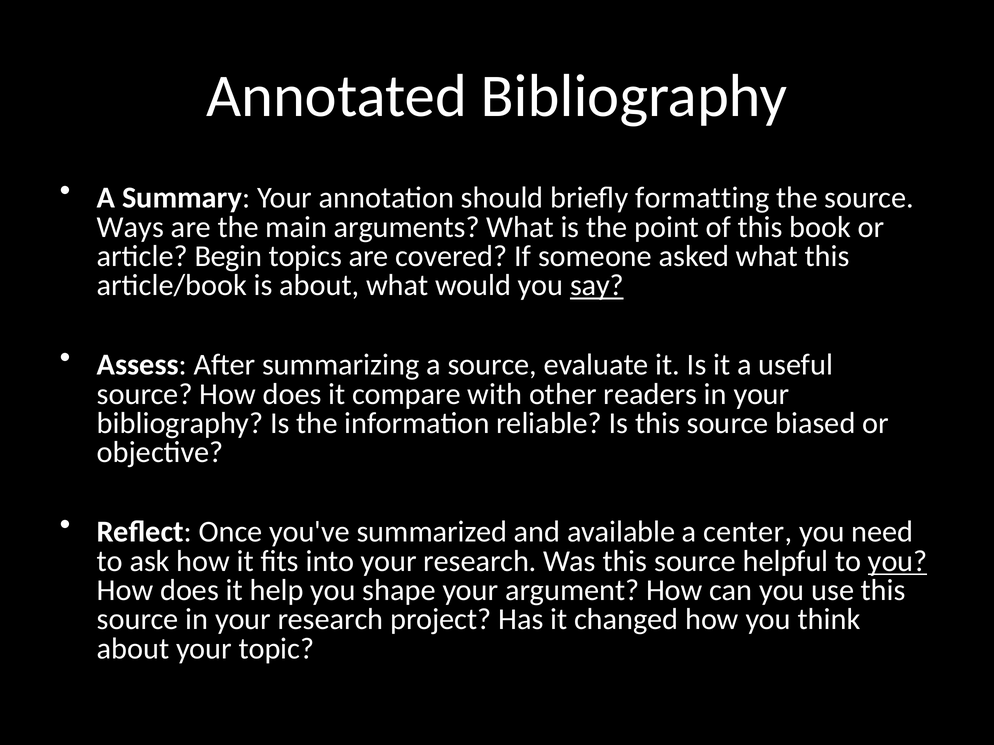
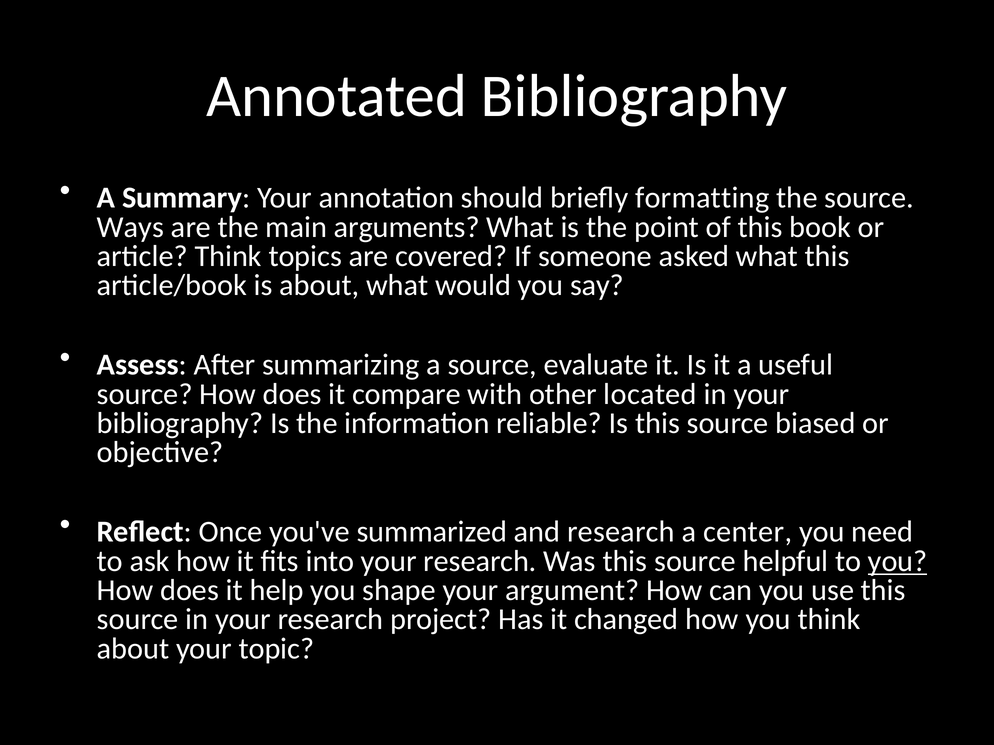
article Begin: Begin -> Think (228, 256)
say underline: present -> none (597, 286)
readers: readers -> located (650, 394)
and available: available -> research (621, 532)
